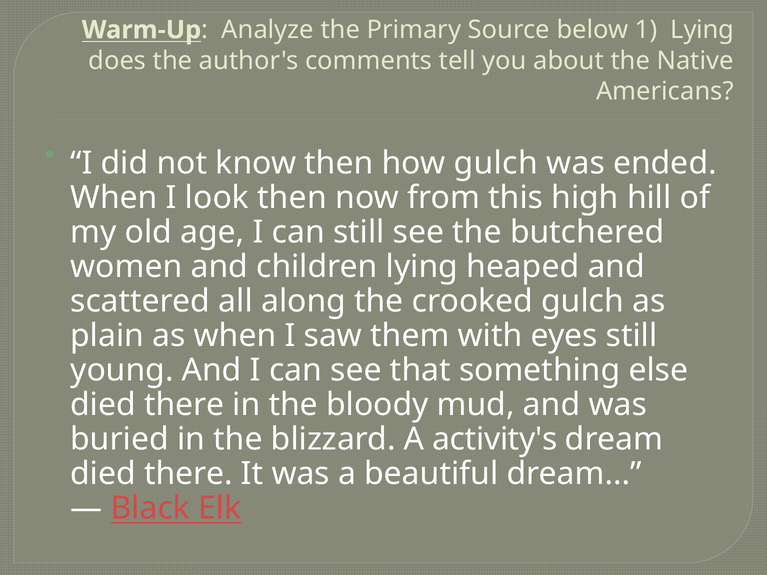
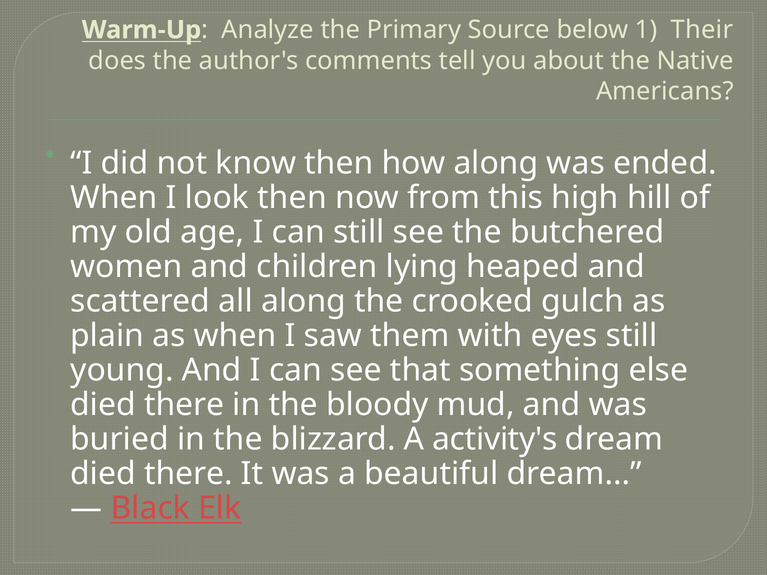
1 Lying: Lying -> Their (702, 30)
how gulch: gulch -> along (496, 163)
